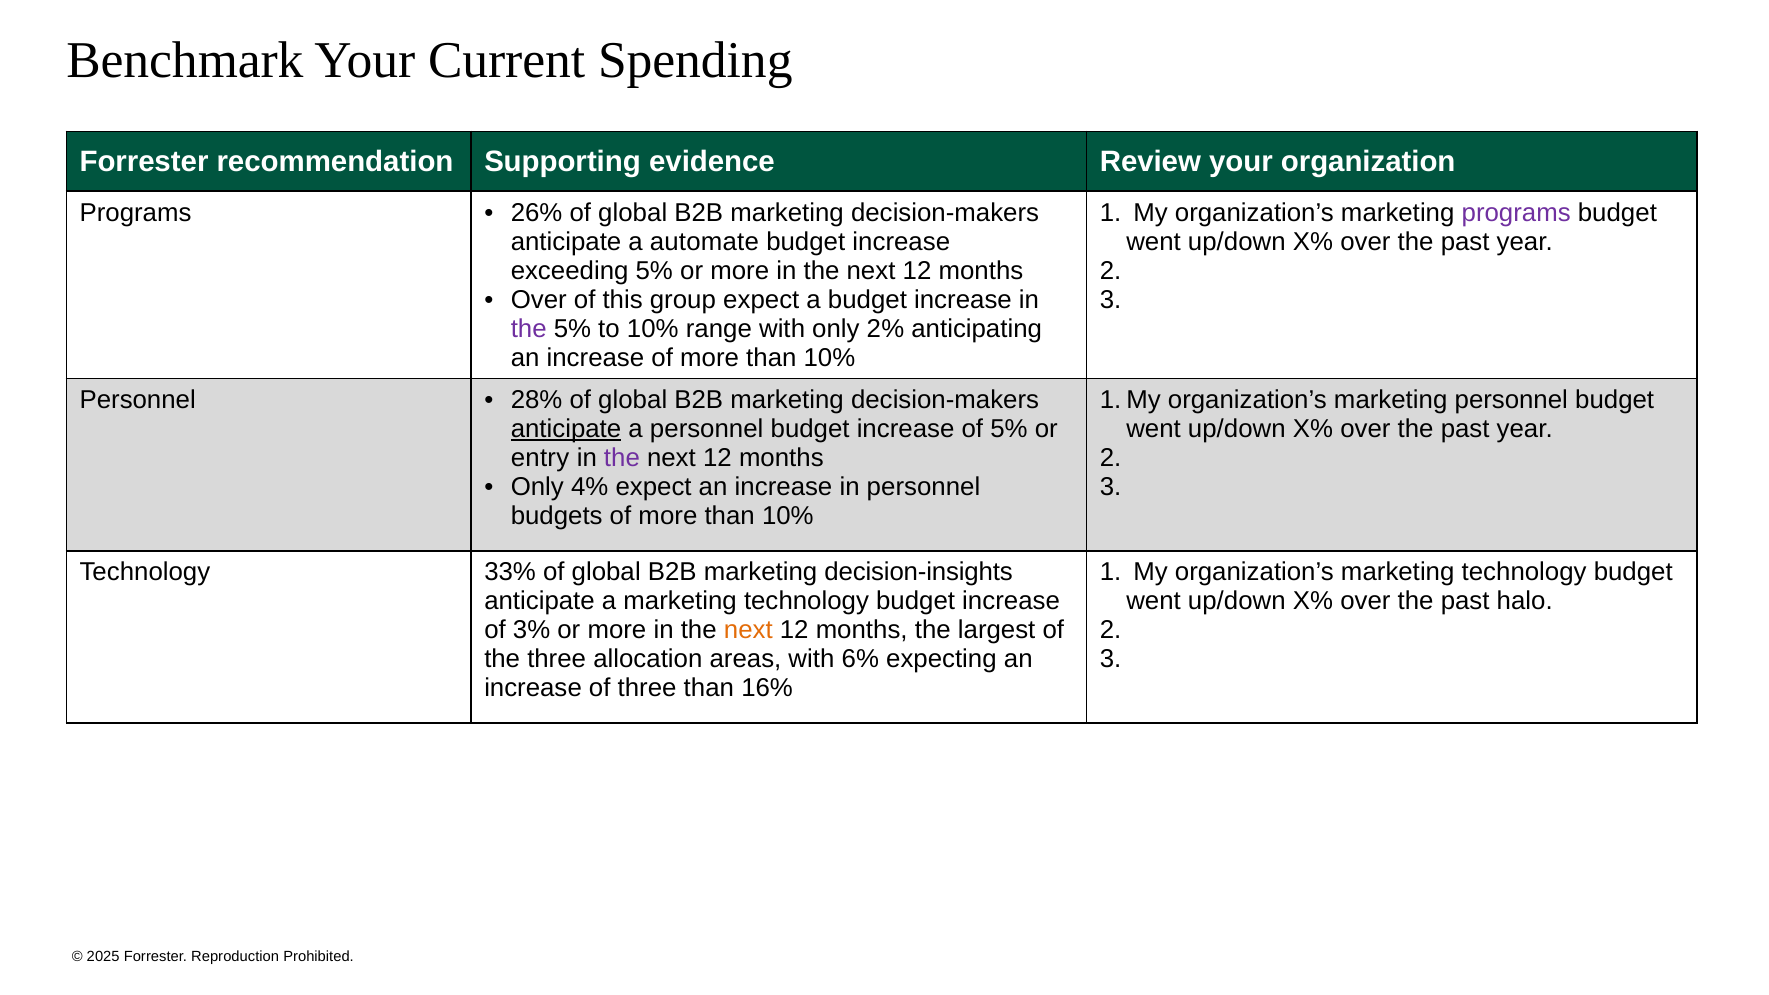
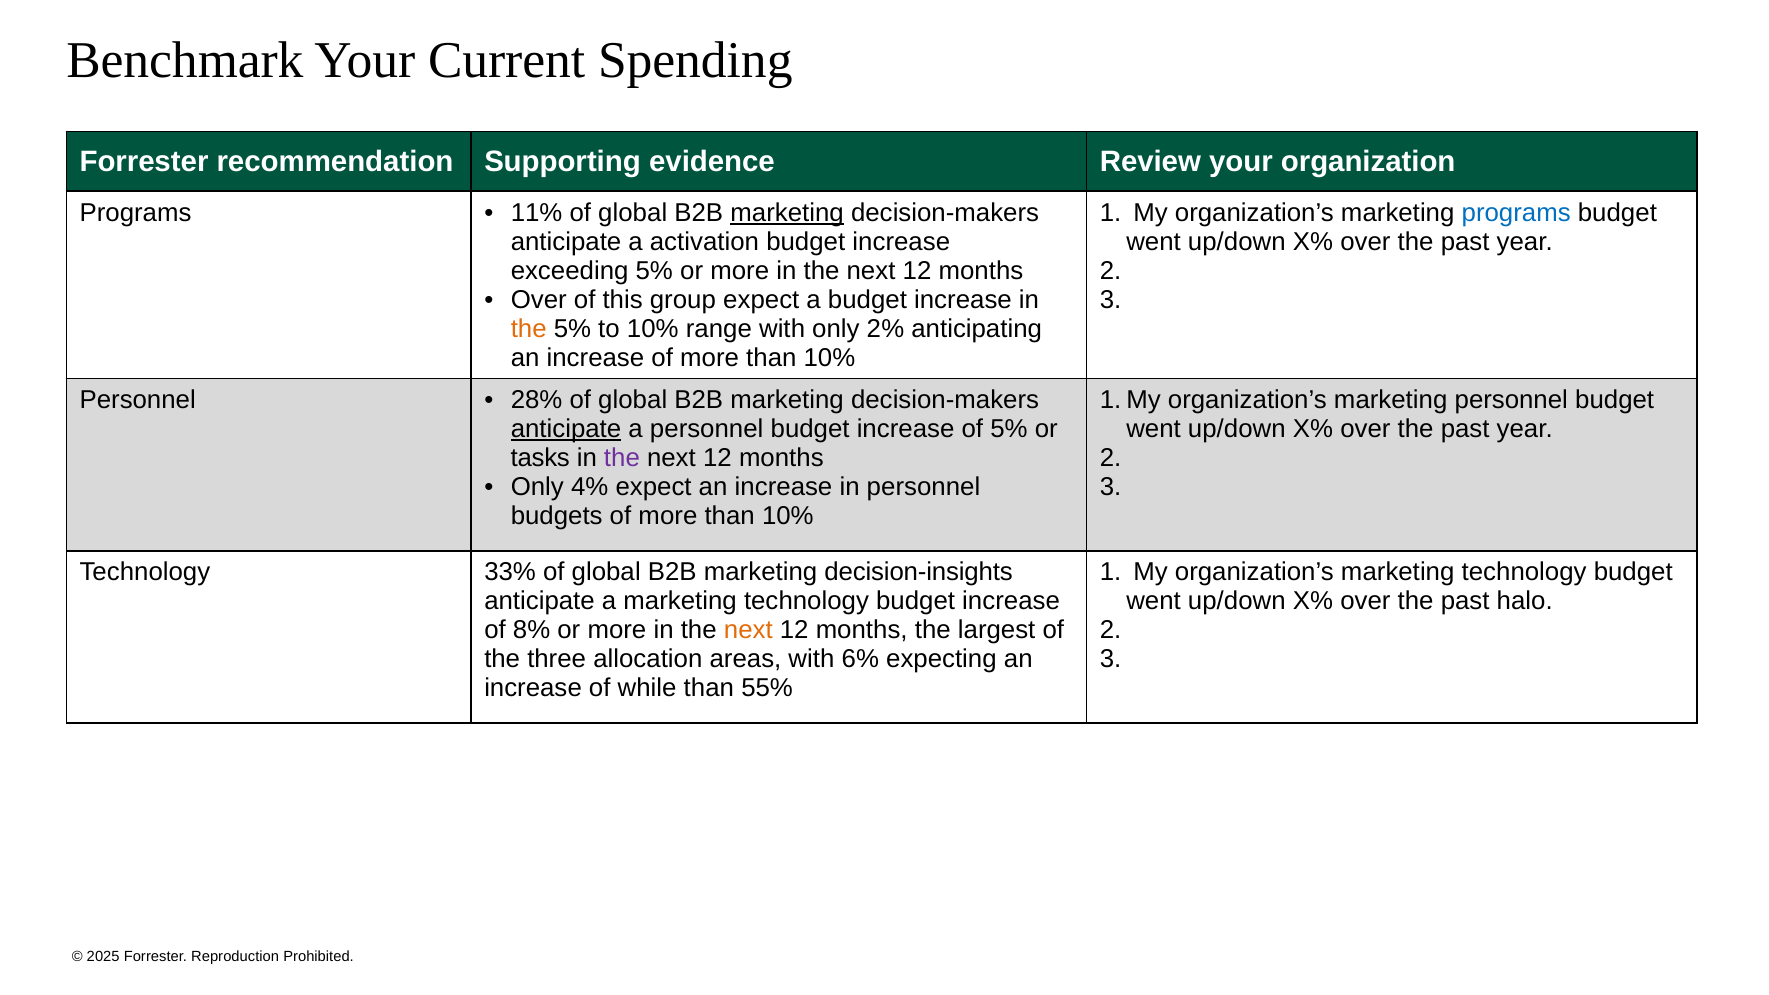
26%: 26% -> 11% (537, 213)
marketing underline: none -> present (787, 213)
programs colour: purple -> blue (1516, 213)
automate: automate -> activation (704, 242)
the colour: purple -> orange (529, 329)
entry: entry -> tasks (540, 458)
3%: 3% -> 8% (532, 630)
of three: three -> while (647, 688)
16%: 16% -> 55% (767, 688)
